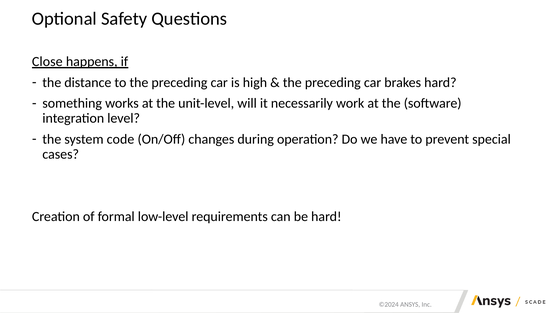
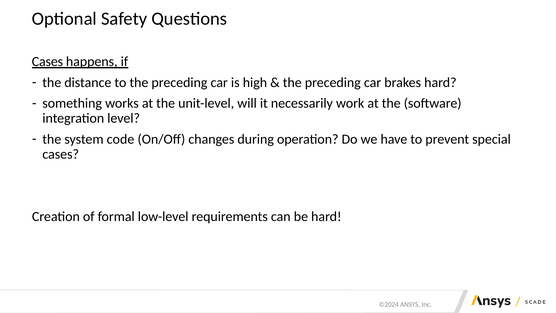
Close: Close -> Cases (47, 62)
